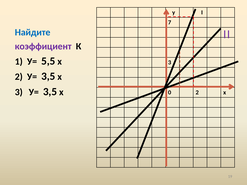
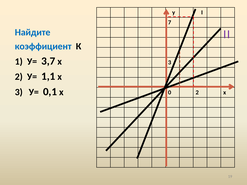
коэффициент colour: purple -> blue (43, 46)
5,5: 5,5 -> 3,7 (48, 61)
2 У= 3,5: 3,5 -> 1,1 (48, 76)
3 У= 3,5: 3,5 -> 0,1 (50, 92)
